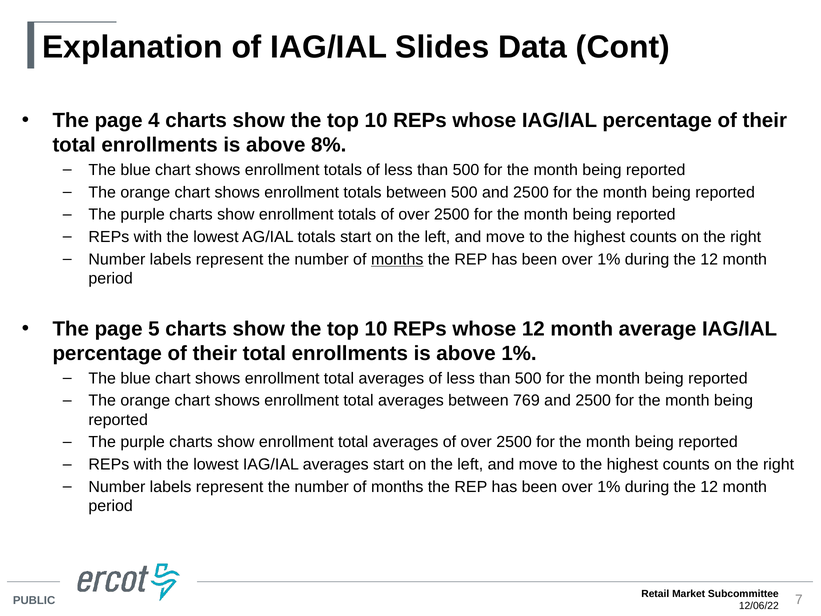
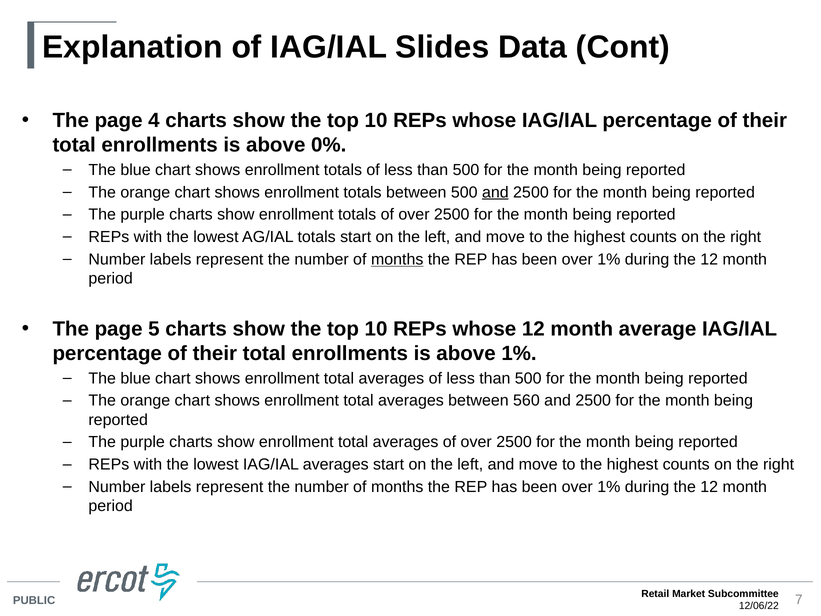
8%: 8% -> 0% (329, 145)
and underline: none -> present (495, 192)
769: 769 -> 560 (526, 401)
